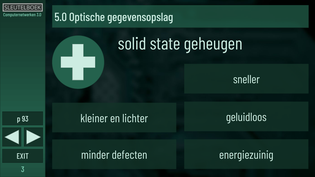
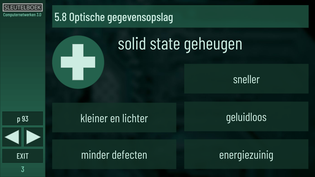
5.0: 5.0 -> 5.8 (61, 17)
